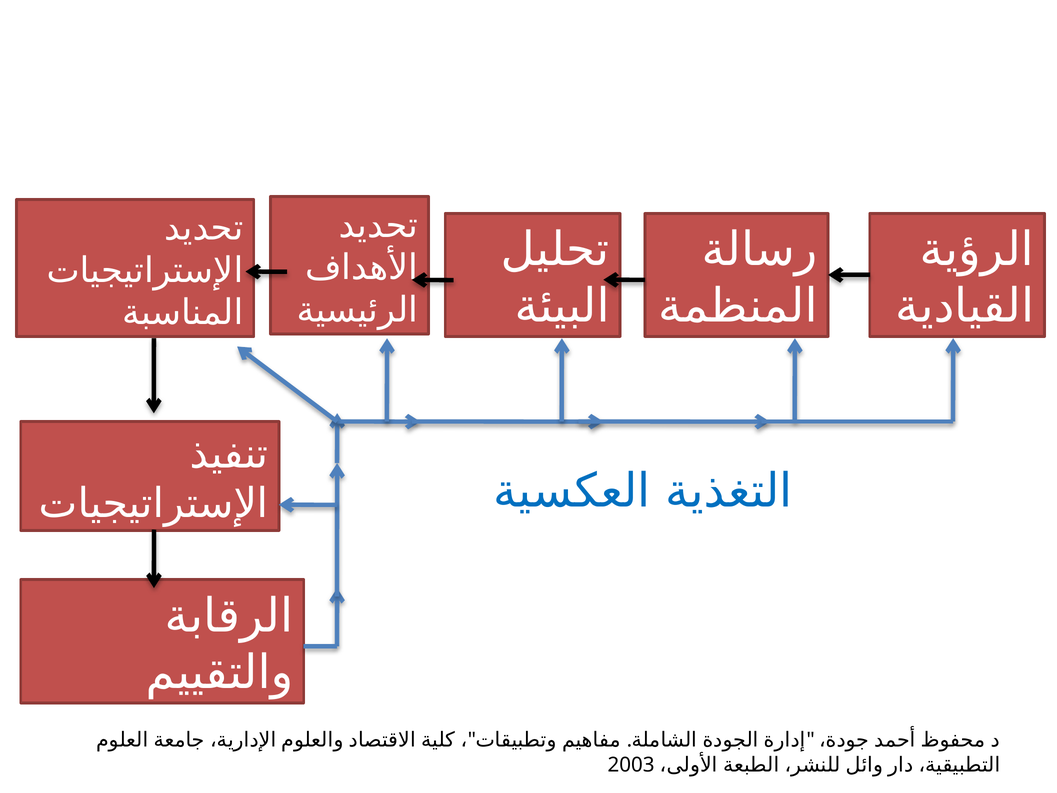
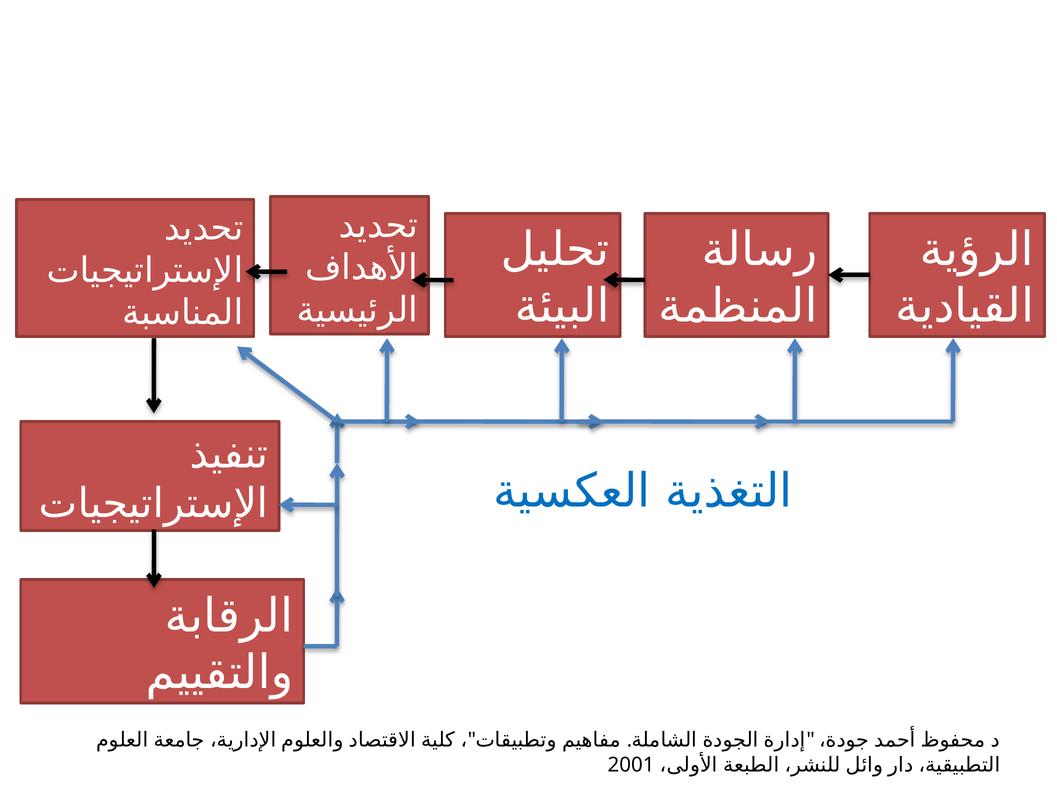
2003: 2003 -> 2001 (631, 765)
